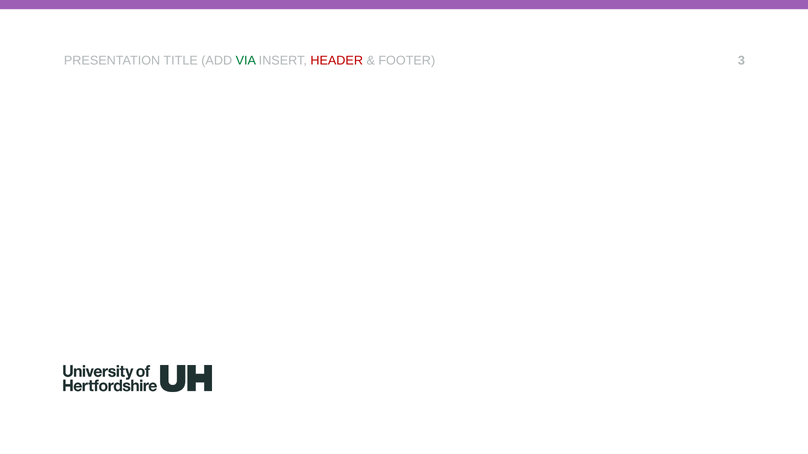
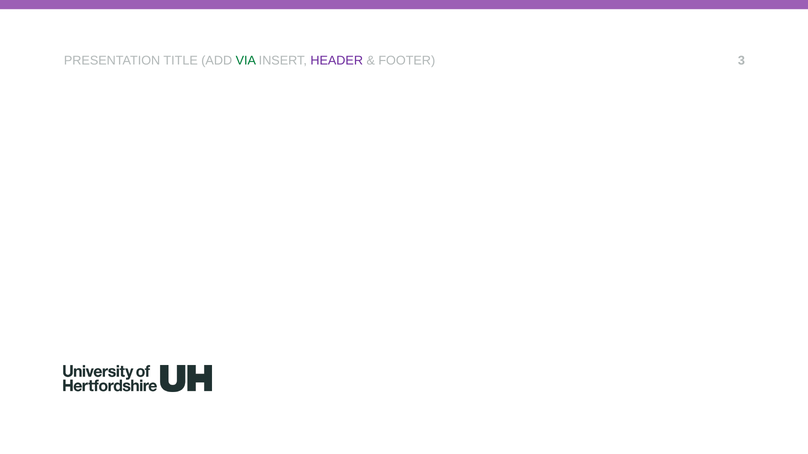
HEADER colour: red -> purple (337, 61)
